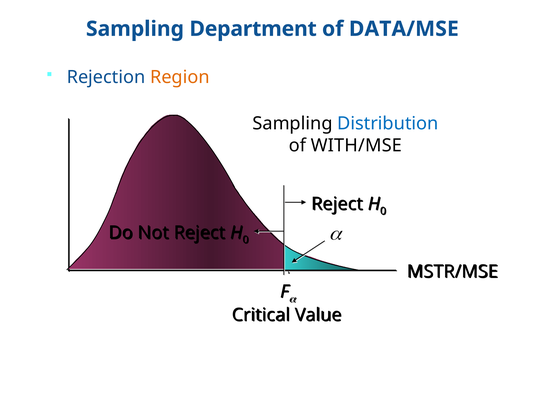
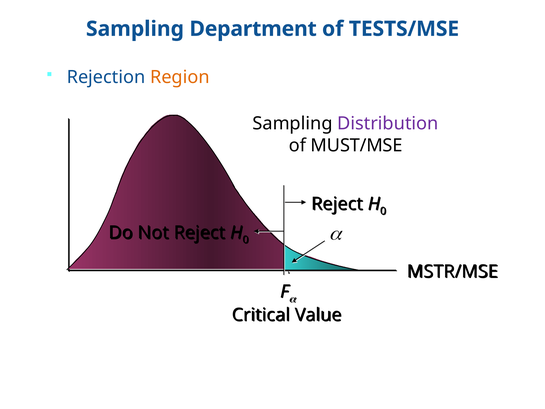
DATA/MSE: DATA/MSE -> TESTS/MSE (404, 29)
Distribution colour: blue -> purple (388, 124)
WITH/MSE: WITH/MSE -> MUST/MSE (357, 145)
